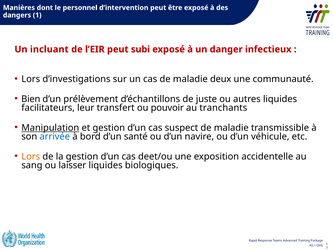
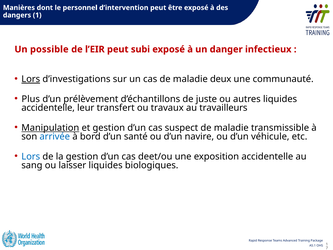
incluant: incluant -> possible (49, 49)
Lors underline: none -> present (31, 79)
Bien: Bien -> Plus (31, 99)
facilitateurs: facilitateurs -> accidentelle (48, 108)
pouvoir: pouvoir -> travaux (167, 108)
tranchants: tranchants -> travailleurs (223, 108)
Lors colour: orange -> blue (31, 156)
